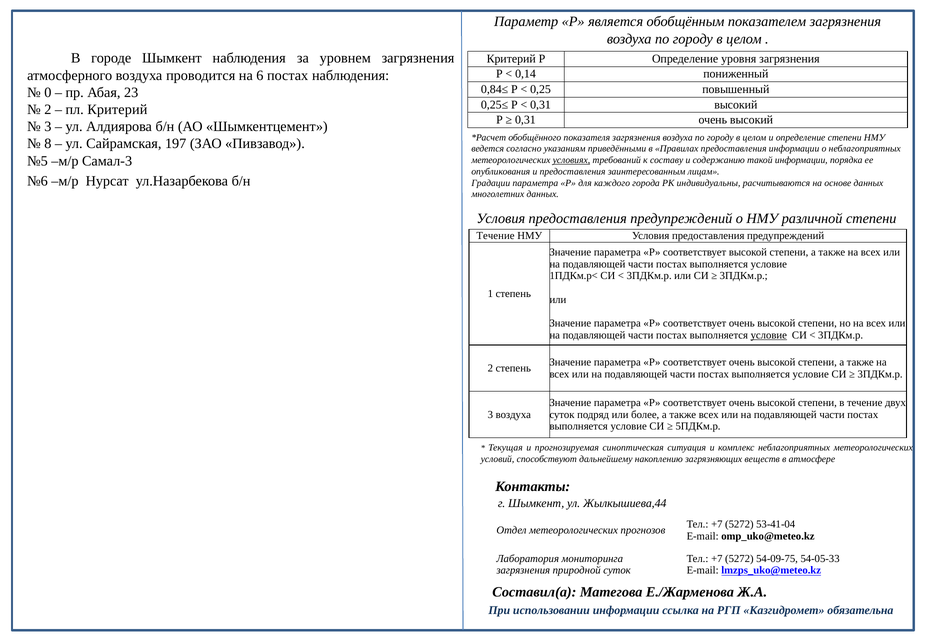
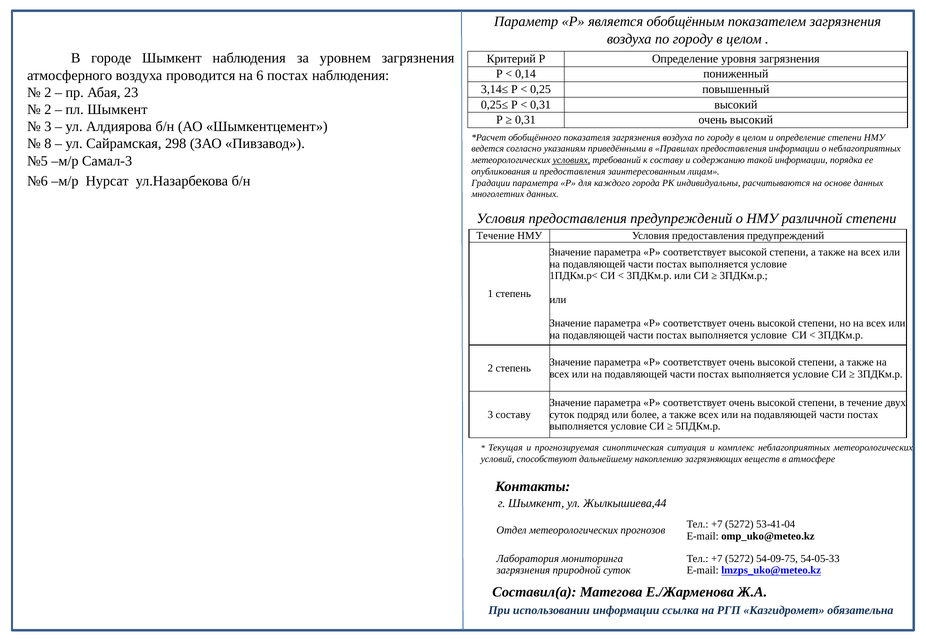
0,84≤: 0,84≤ -> 3,14≤ (495, 89)
0: 0 -> 2 (48, 92)
пл Критерий: Критерий -> Шымкент (117, 110)
197: 197 -> 298 (176, 144)
условие underline: present -> none (769, 335)
3 воздуха: воздуха -> составу (513, 415)
